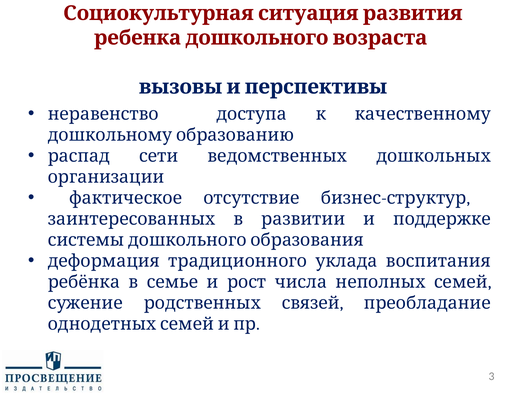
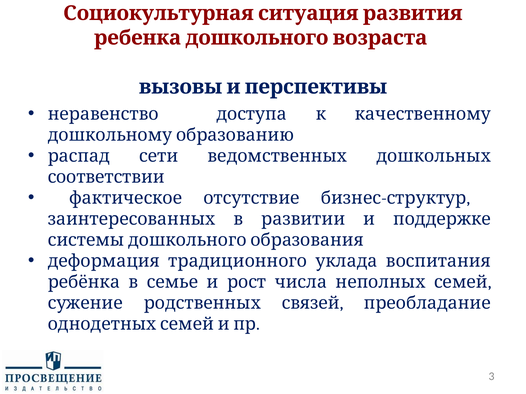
организации: организации -> соответствии (106, 177)
